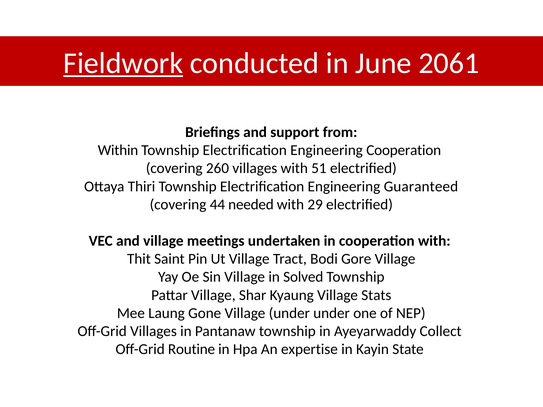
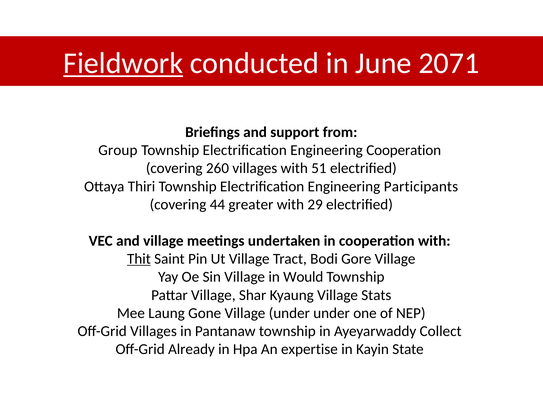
2061: 2061 -> 2071 (449, 63)
Within: Within -> Group (118, 150)
Guaranteed: Guaranteed -> Participants (421, 187)
needed: needed -> greater (251, 205)
Thit underline: none -> present (139, 259)
Solved: Solved -> Would (303, 277)
Routine: Routine -> Already (191, 350)
